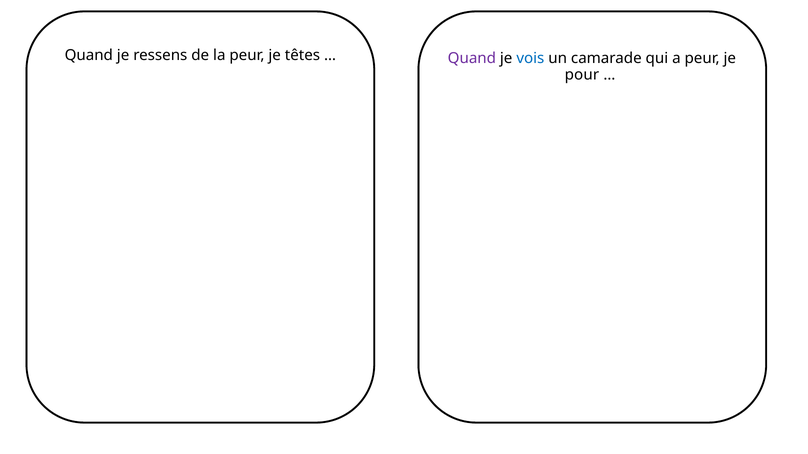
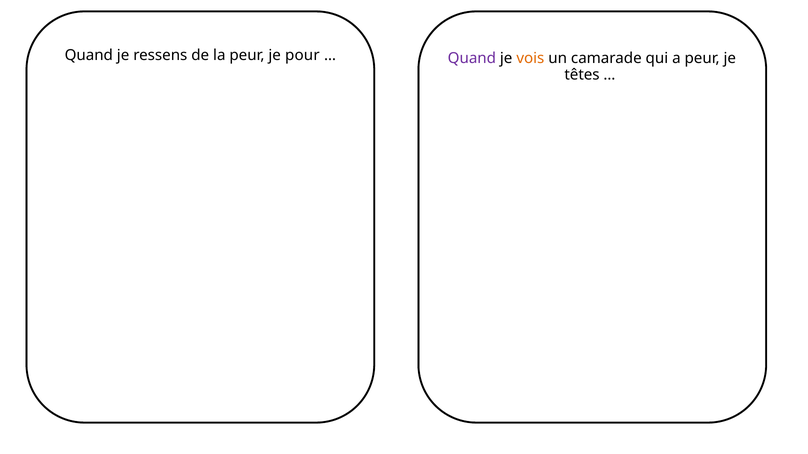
têtes: têtes -> pour (302, 55)
vois colour: blue -> orange (530, 58)
pour: pour -> têtes (582, 75)
